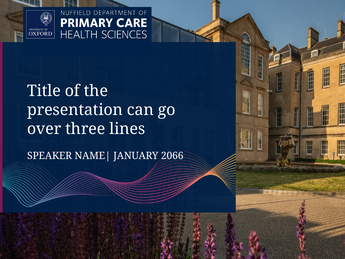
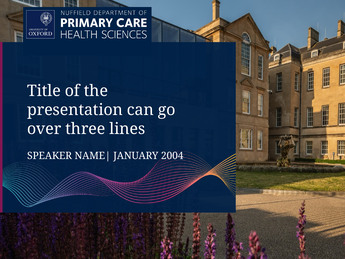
2066: 2066 -> 2004 (172, 156)
